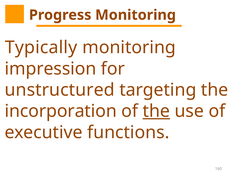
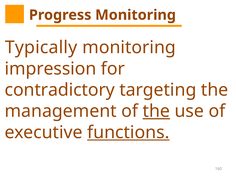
unstructured: unstructured -> contradictory (60, 90)
incorporation: incorporation -> management (61, 111)
functions underline: none -> present (128, 132)
